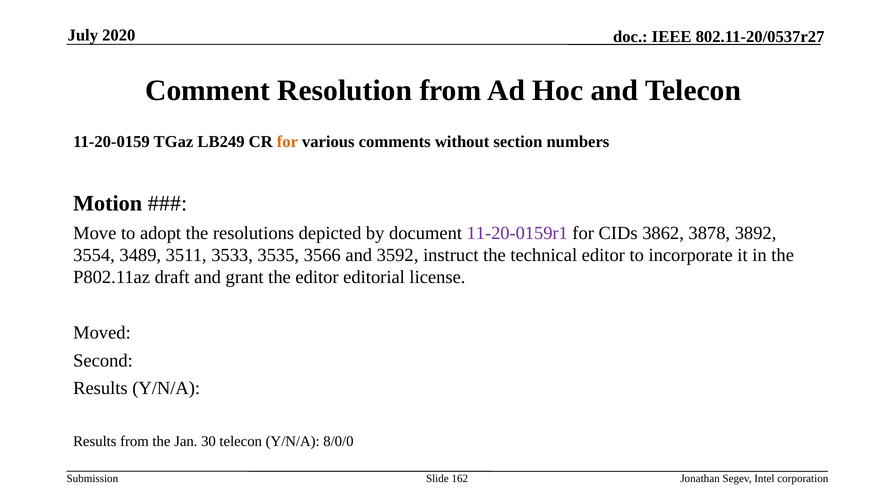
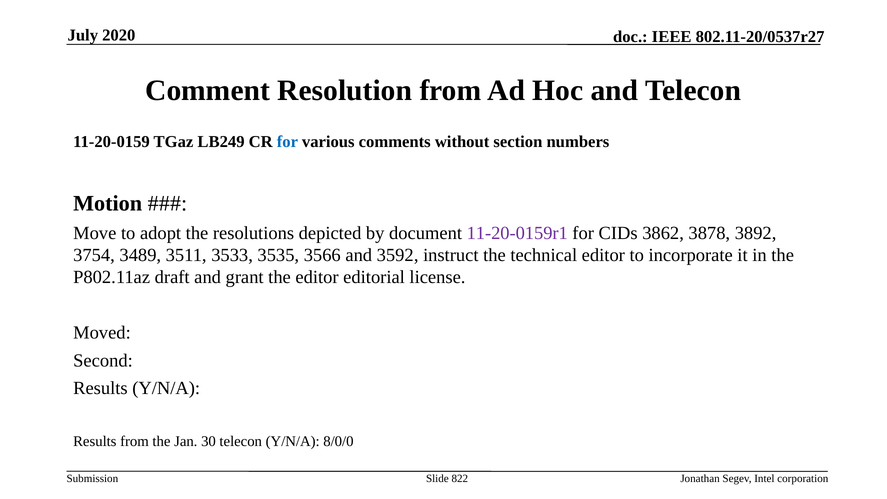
for colour: orange -> blue (287, 142)
3554: 3554 -> 3754 (94, 255)
162: 162 -> 822 (460, 479)
